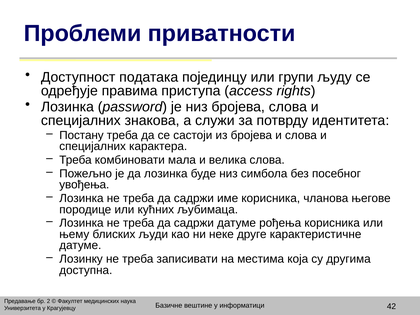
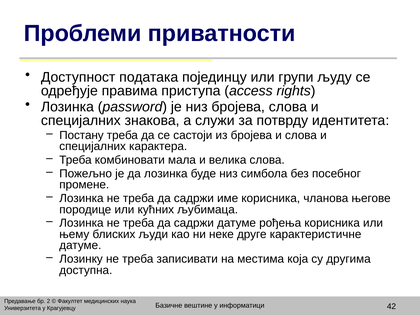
увођења: увођења -> промене (84, 185)
